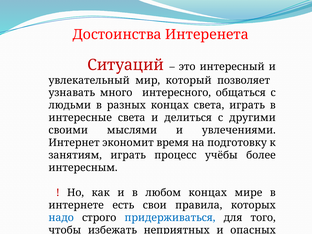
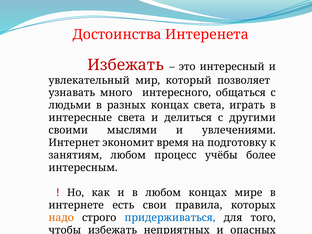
Ситуаций: Ситуаций -> Избежать (126, 65)
занятиям играть: играть -> любом (128, 155)
надо colour: blue -> orange (61, 218)
